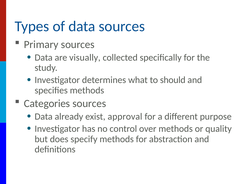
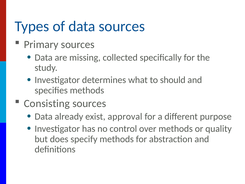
visually: visually -> missing (85, 57)
Categories: Categories -> Consisting (47, 103)
